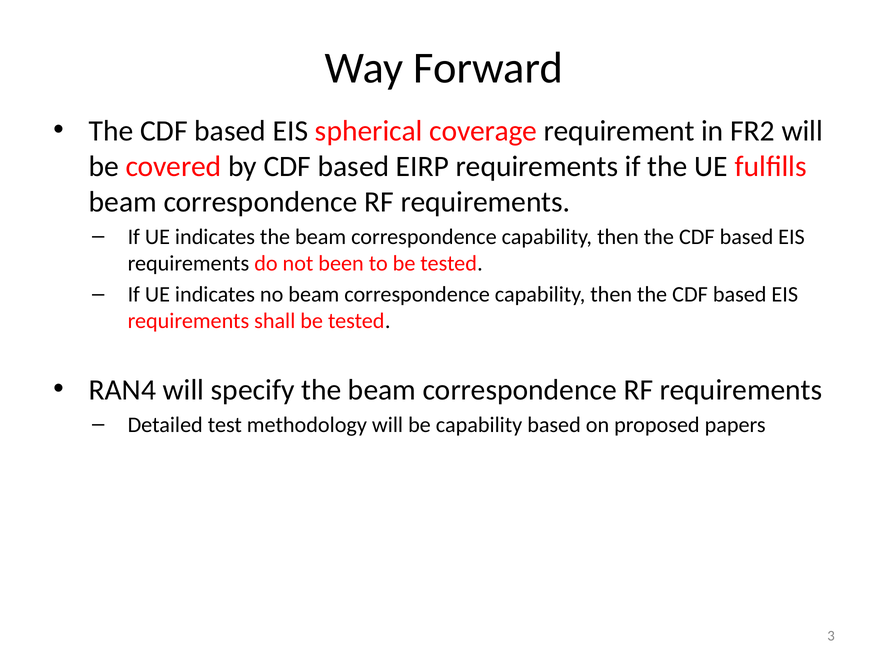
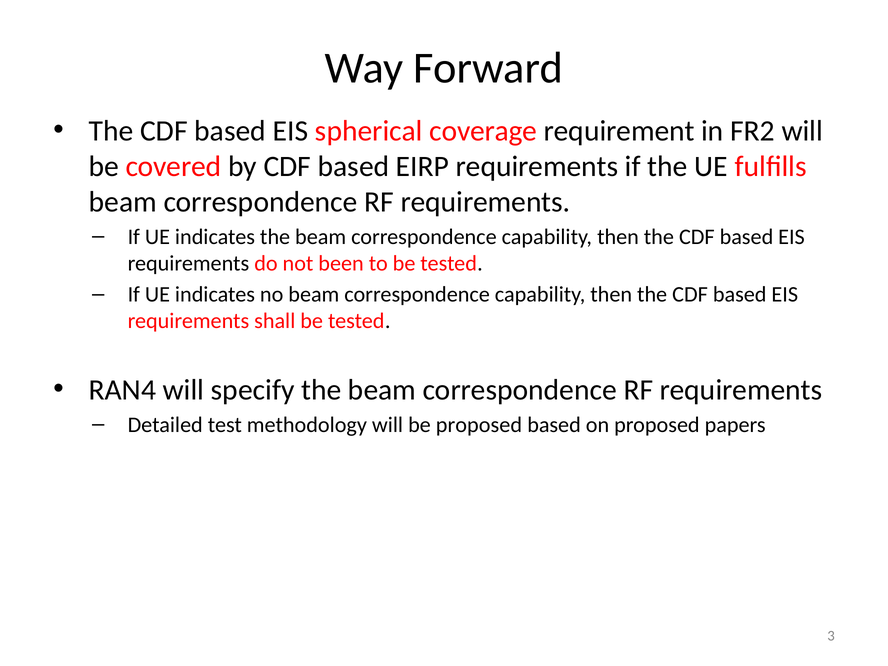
be capability: capability -> proposed (479, 425)
